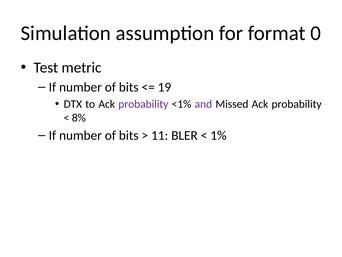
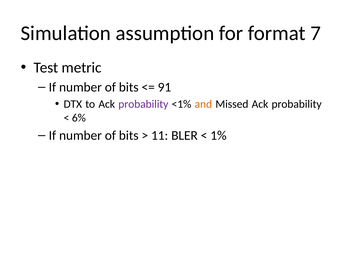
0: 0 -> 7 (316, 33)
19: 19 -> 91 (164, 87)
and colour: purple -> orange (203, 104)
8%: 8% -> 6% (79, 118)
